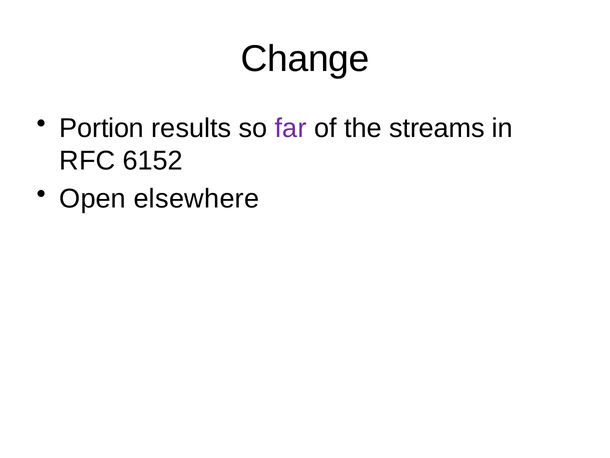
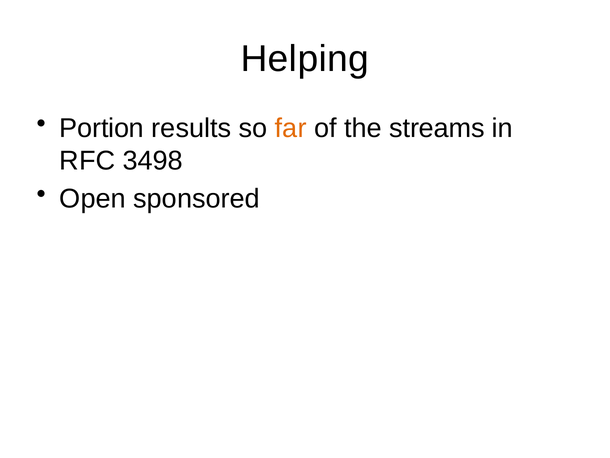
Change: Change -> Helping (305, 59)
far colour: purple -> orange (291, 128)
6152: 6152 -> 3498 (153, 161)
elsewhere: elsewhere -> sponsored (197, 198)
